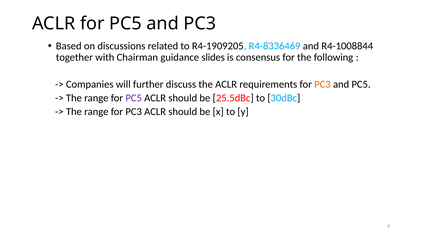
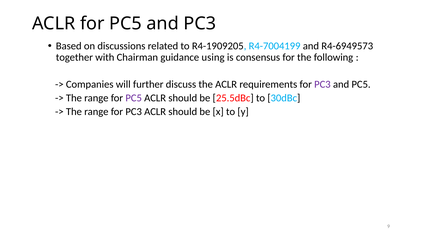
R4-8336469: R4-8336469 -> R4-7004199 (275, 46)
R4-1008844: R4-1008844 -> R4-6949573 (347, 46)
slides: slides -> using (213, 57)
PC3 colour: orange -> purple (322, 85)
